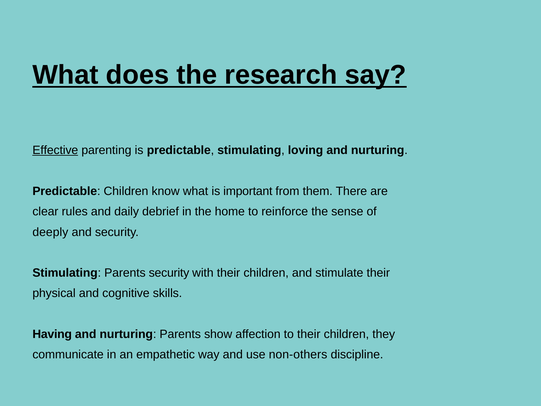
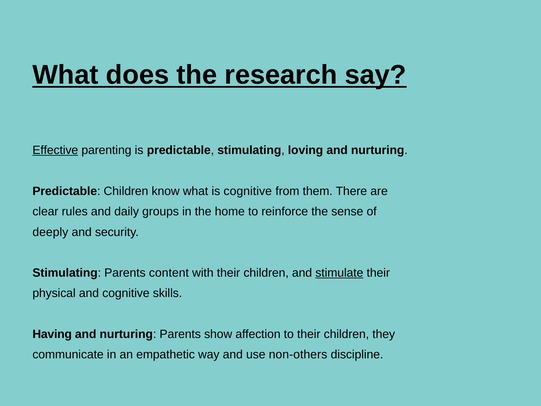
is important: important -> cognitive (248, 191)
debrief: debrief -> groups (161, 211)
Parents security: security -> content (169, 273)
stimulate underline: none -> present (339, 273)
